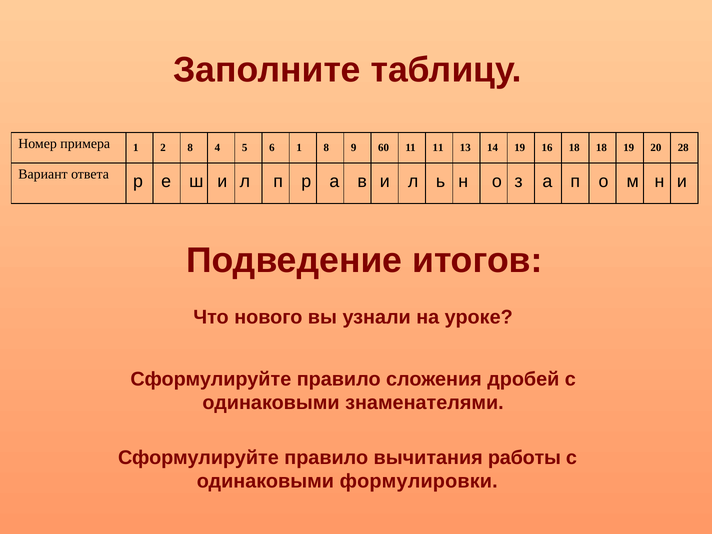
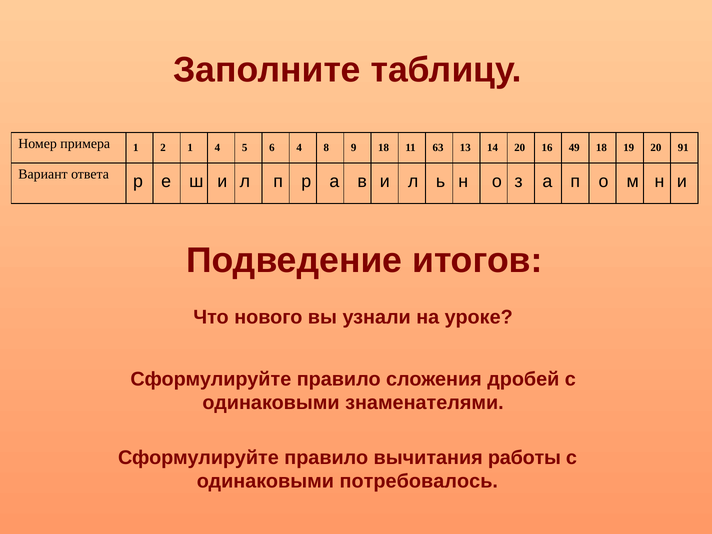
2 8: 8 -> 1 (190, 148)
6 1: 1 -> 4 (299, 148)
9 60: 60 -> 18 (384, 148)
11 11: 11 -> 63 (438, 148)
14 19: 19 -> 20 (520, 148)
16 18: 18 -> 49 (574, 148)
28: 28 -> 91 (683, 148)
формулировки: формулировки -> потребовалось (419, 481)
